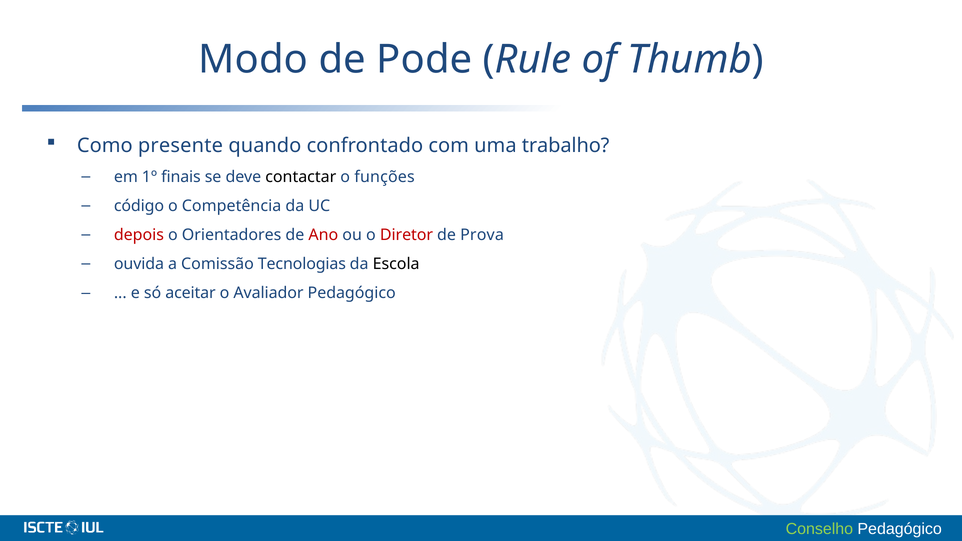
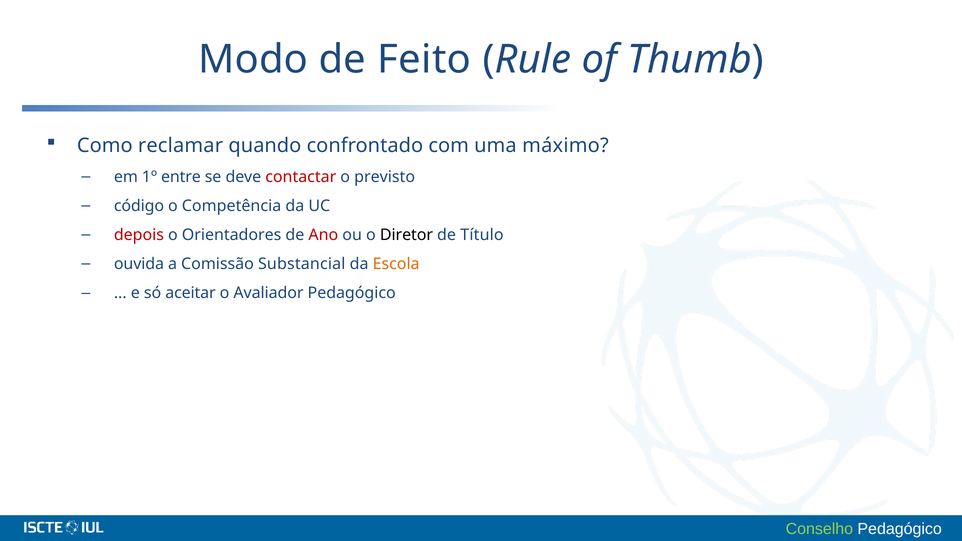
Pode: Pode -> Feito (424, 60)
presente: presente -> reclamar (180, 146)
trabalho: trabalho -> máximo (565, 146)
finais: finais -> entre (181, 177)
contactar colour: black -> red (301, 177)
funções: funções -> previsto (385, 177)
Diretor colour: red -> black (406, 235)
Prova: Prova -> Título (482, 235)
Tecnologias: Tecnologias -> Substancial (302, 264)
Escola colour: black -> orange (396, 264)
